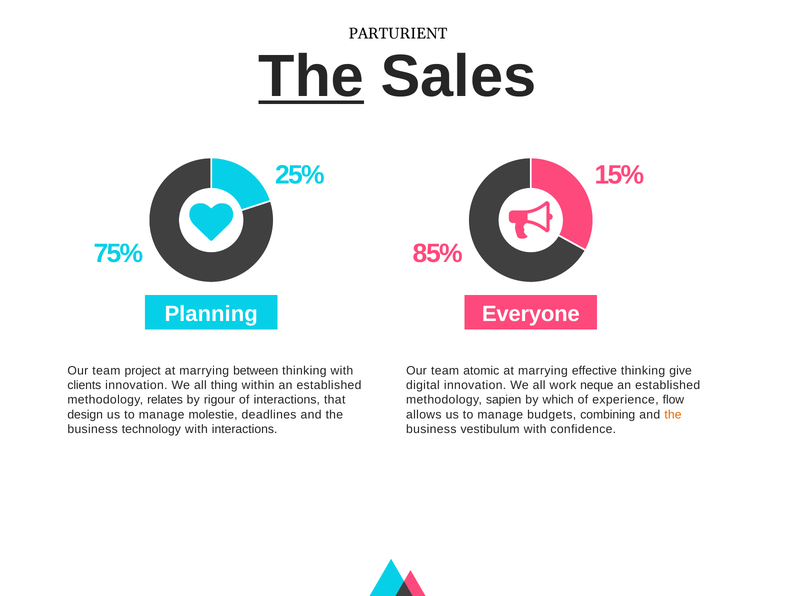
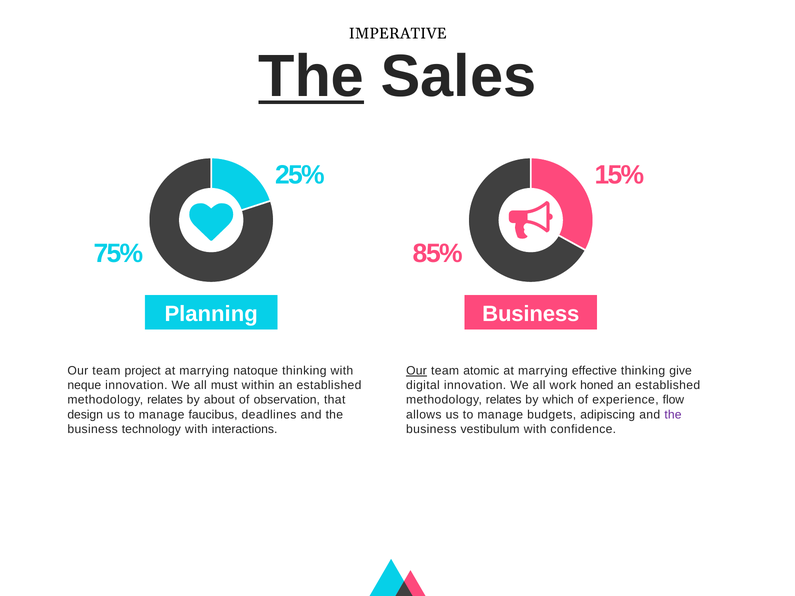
PARTURIENT: PARTURIENT -> IMPERATIVE (398, 34)
Planning Everyone: Everyone -> Business (531, 314)
between: between -> natoque (256, 371)
Our underline: none -> present (416, 371)
clients: clients -> neque (84, 386)
thing: thing -> must (224, 386)
neque: neque -> honed (597, 386)
rigour: rigour -> about (219, 400)
of interactions: interactions -> observation (287, 400)
sapien: sapien -> relates (504, 400)
molestie: molestie -> faucibus (213, 415)
combining: combining -> adipiscing (608, 415)
the colour: orange -> purple (673, 415)
